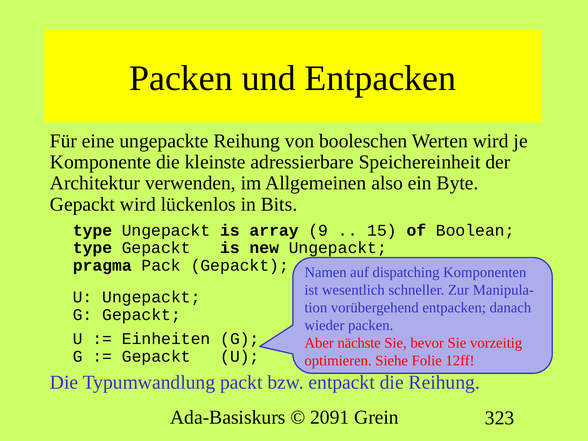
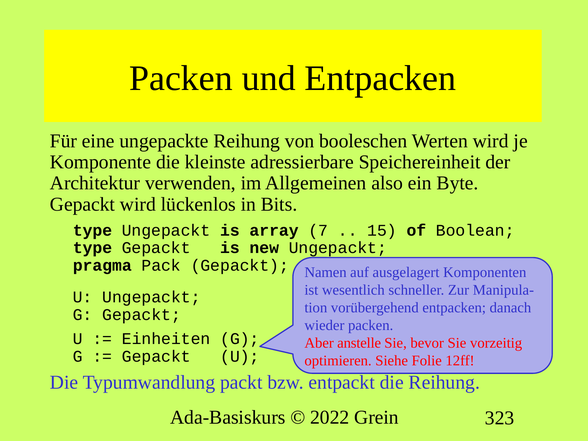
9: 9 -> 7 (318, 230)
dispatching: dispatching -> ausgelagert (406, 272)
nächste: nächste -> anstelle (359, 343)
2091: 2091 -> 2022 (330, 417)
